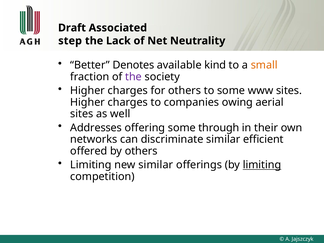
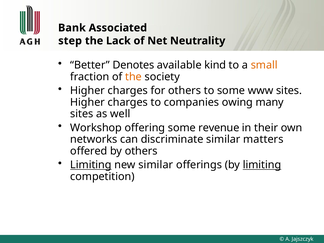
Draft: Draft -> Bank (72, 28)
the colour: purple -> orange (133, 77)
aerial: aerial -> many (270, 102)
Addresses: Addresses -> Workshop (96, 128)
through: through -> revenue (219, 128)
efficient: efficient -> matters (263, 139)
Limiting underline: none -> present (91, 165)
